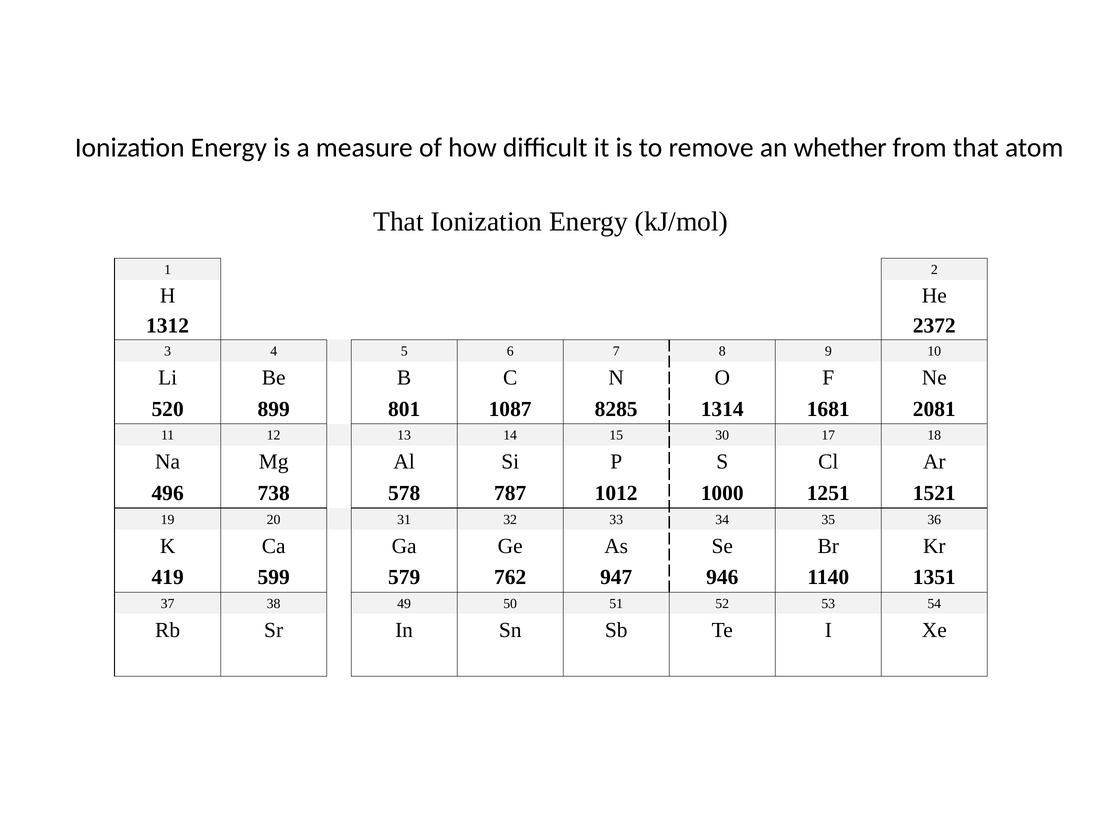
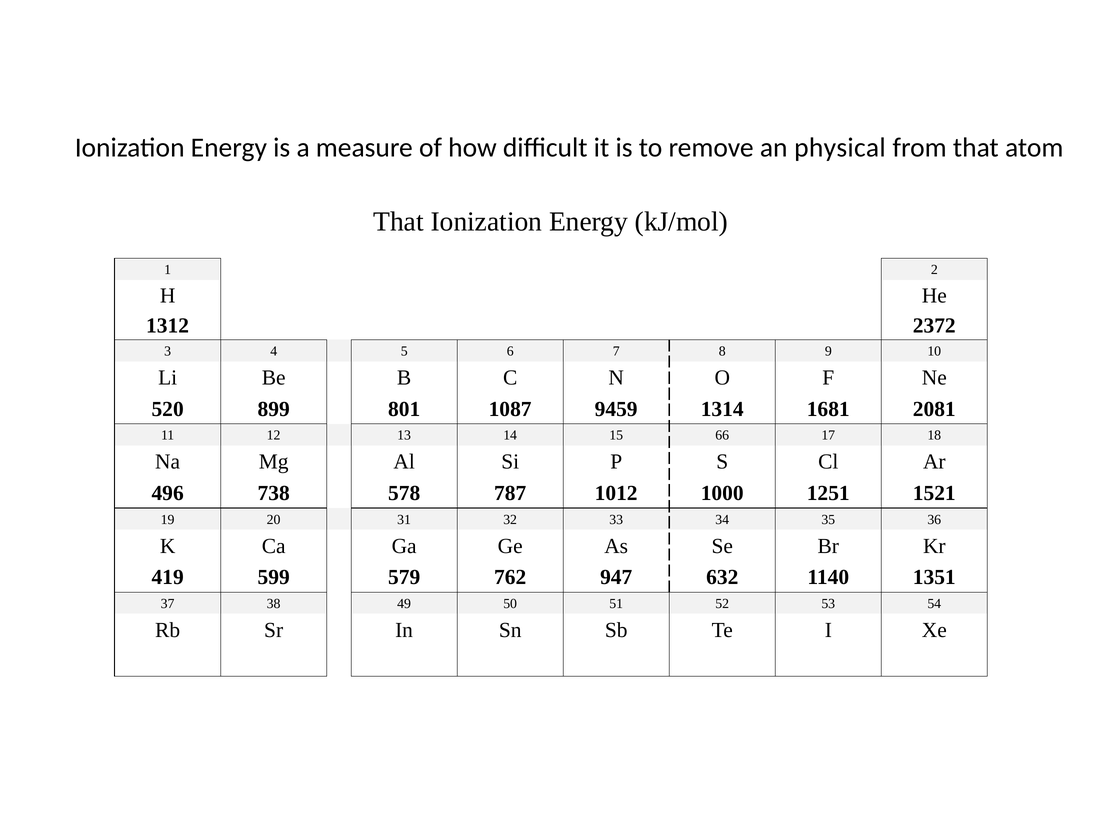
whether: whether -> physical (840, 148)
8285: 8285 -> 9459 (616, 409)
30: 30 -> 66 (722, 435)
946: 946 -> 632 (722, 577)
